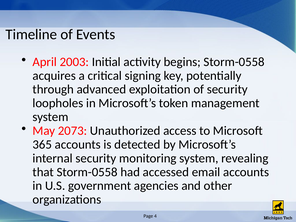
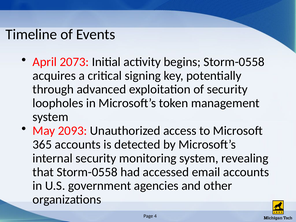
2003: 2003 -> 2073 (74, 62)
2073: 2073 -> 2093 (73, 131)
